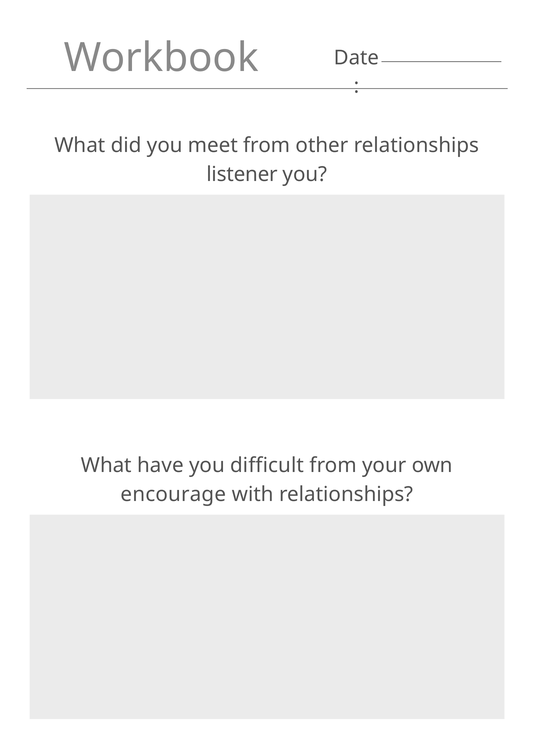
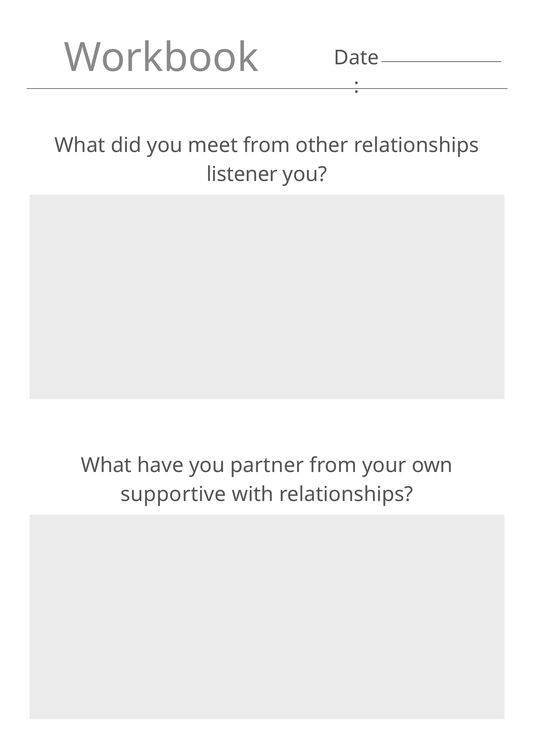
difficult: difficult -> partner (267, 465)
encourage: encourage -> supportive (173, 494)
